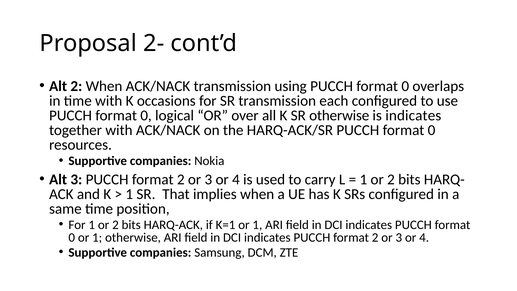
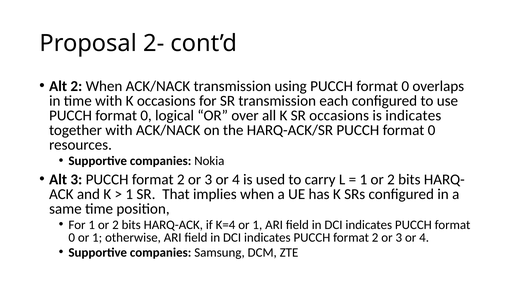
SR otherwise: otherwise -> occasions (339, 115)
K=1: K=1 -> K=4 (226, 225)
